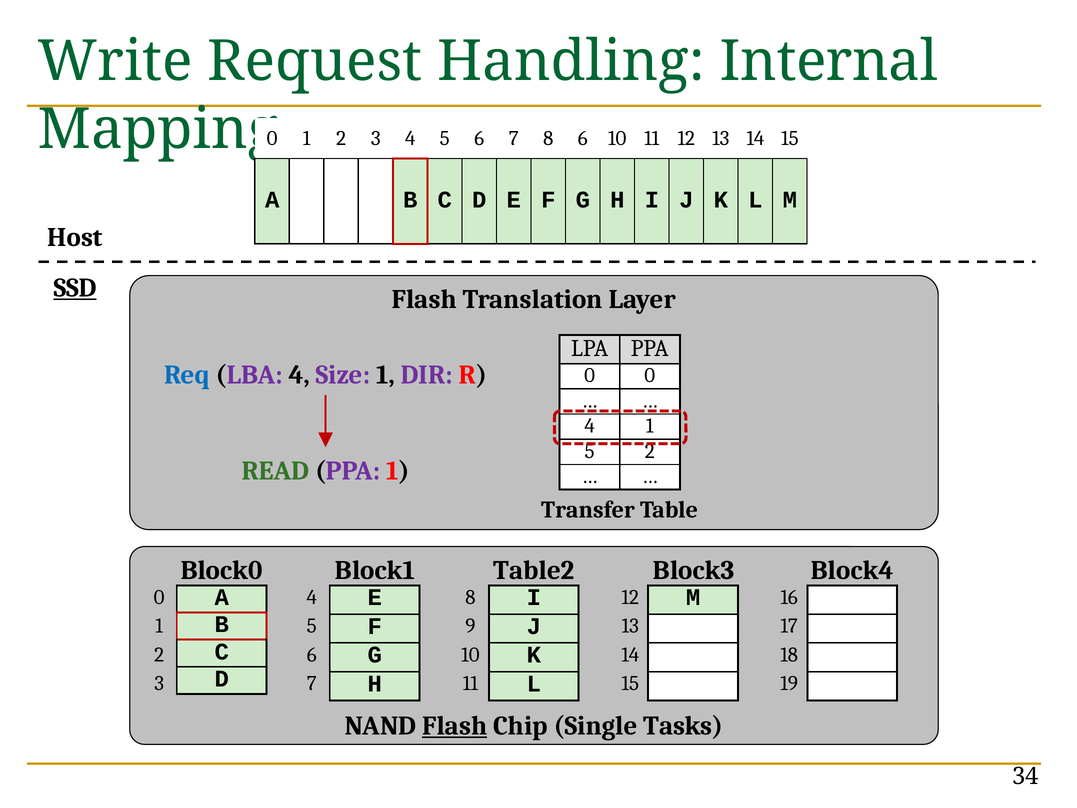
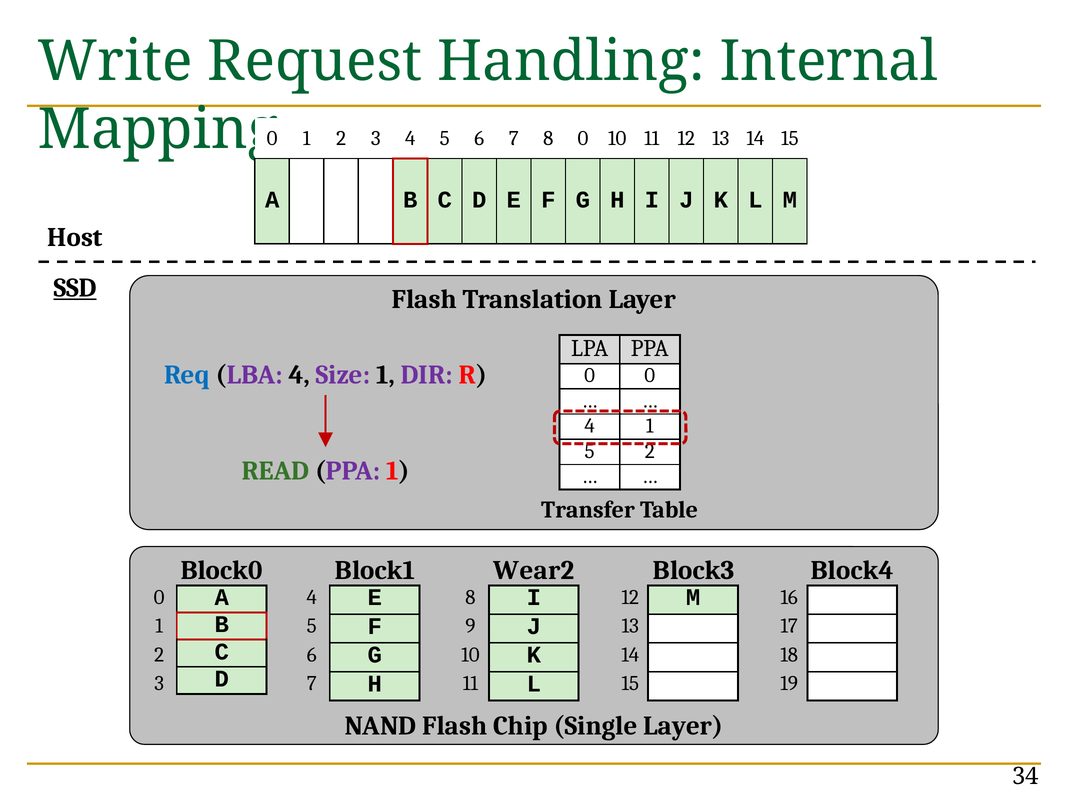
8 6: 6 -> 0 (583, 138)
Table2: Table2 -> Wear2 (534, 570)
Flash underline: present -> none (455, 726)
Single Tasks: Tasks -> Layer (683, 726)
